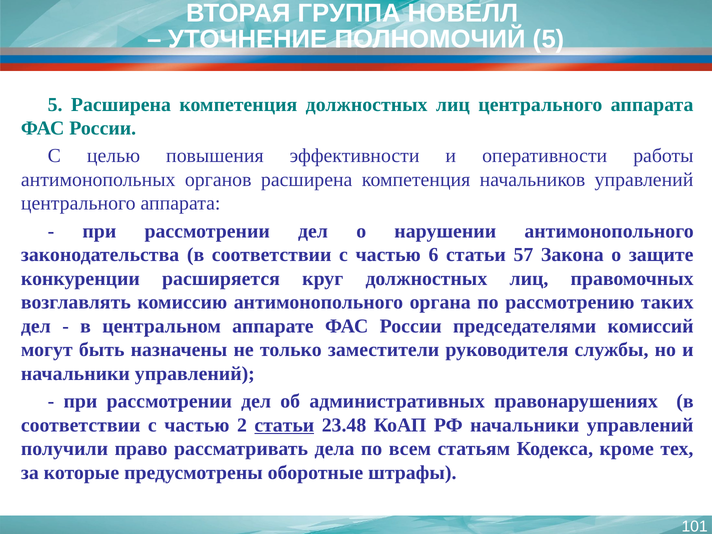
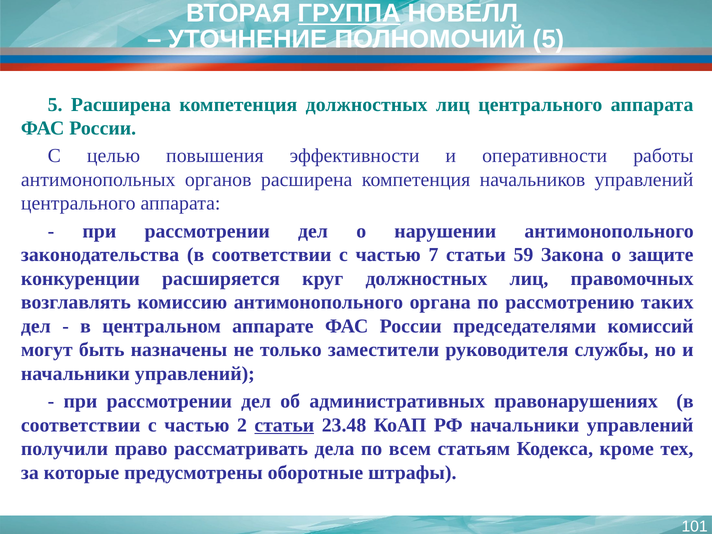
ГРУППА underline: none -> present (349, 13)
6: 6 -> 7 (433, 255)
57: 57 -> 59 (523, 255)
